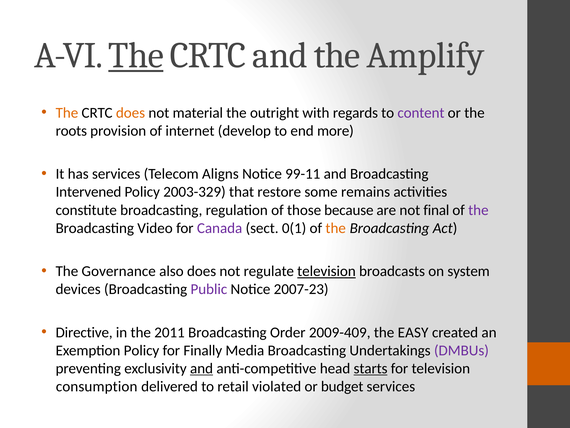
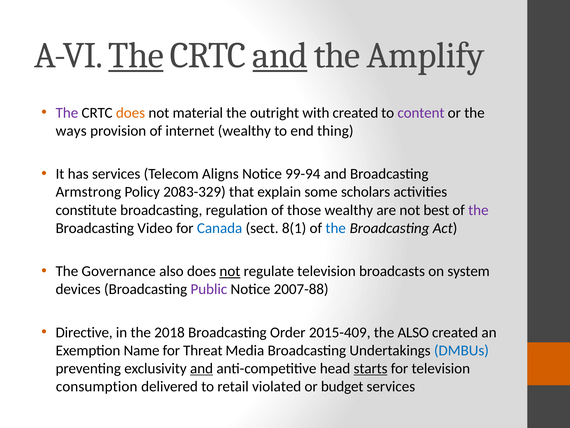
and underline: none -> present (280, 55)
The colour: orange -> purple (67, 113)
with regards: regards -> created (355, 113)
roots: roots -> ways (71, 131)
internet develop: develop -> wealthy (244, 131)
more: more -> thing (335, 131)
99-11: 99-11 -> 99-94 (303, 174)
Intervened: Intervened -> Armstrong (88, 192)
2003-329: 2003-329 -> 2083-329 (194, 192)
restore: restore -> explain (279, 192)
remains: remains -> scholars (366, 192)
those because: because -> wealthy (349, 210)
final: final -> best (436, 210)
Canada colour: purple -> blue (220, 228)
0(1: 0(1 -> 8(1 (294, 228)
the colour: orange -> blue (336, 228)
not underline: none -> present (230, 271)
television underline: present -> none (327, 271)
2007-23: 2007-23 -> 2007-88 (301, 289)
2011: 2011 -> 2018 (170, 332)
2009-409: 2009-409 -> 2015-409 (340, 332)
the EASY: EASY -> ALSO (413, 332)
Exemption Policy: Policy -> Name (142, 350)
Finally: Finally -> Threat (203, 350)
DMBUs colour: purple -> blue (461, 350)
